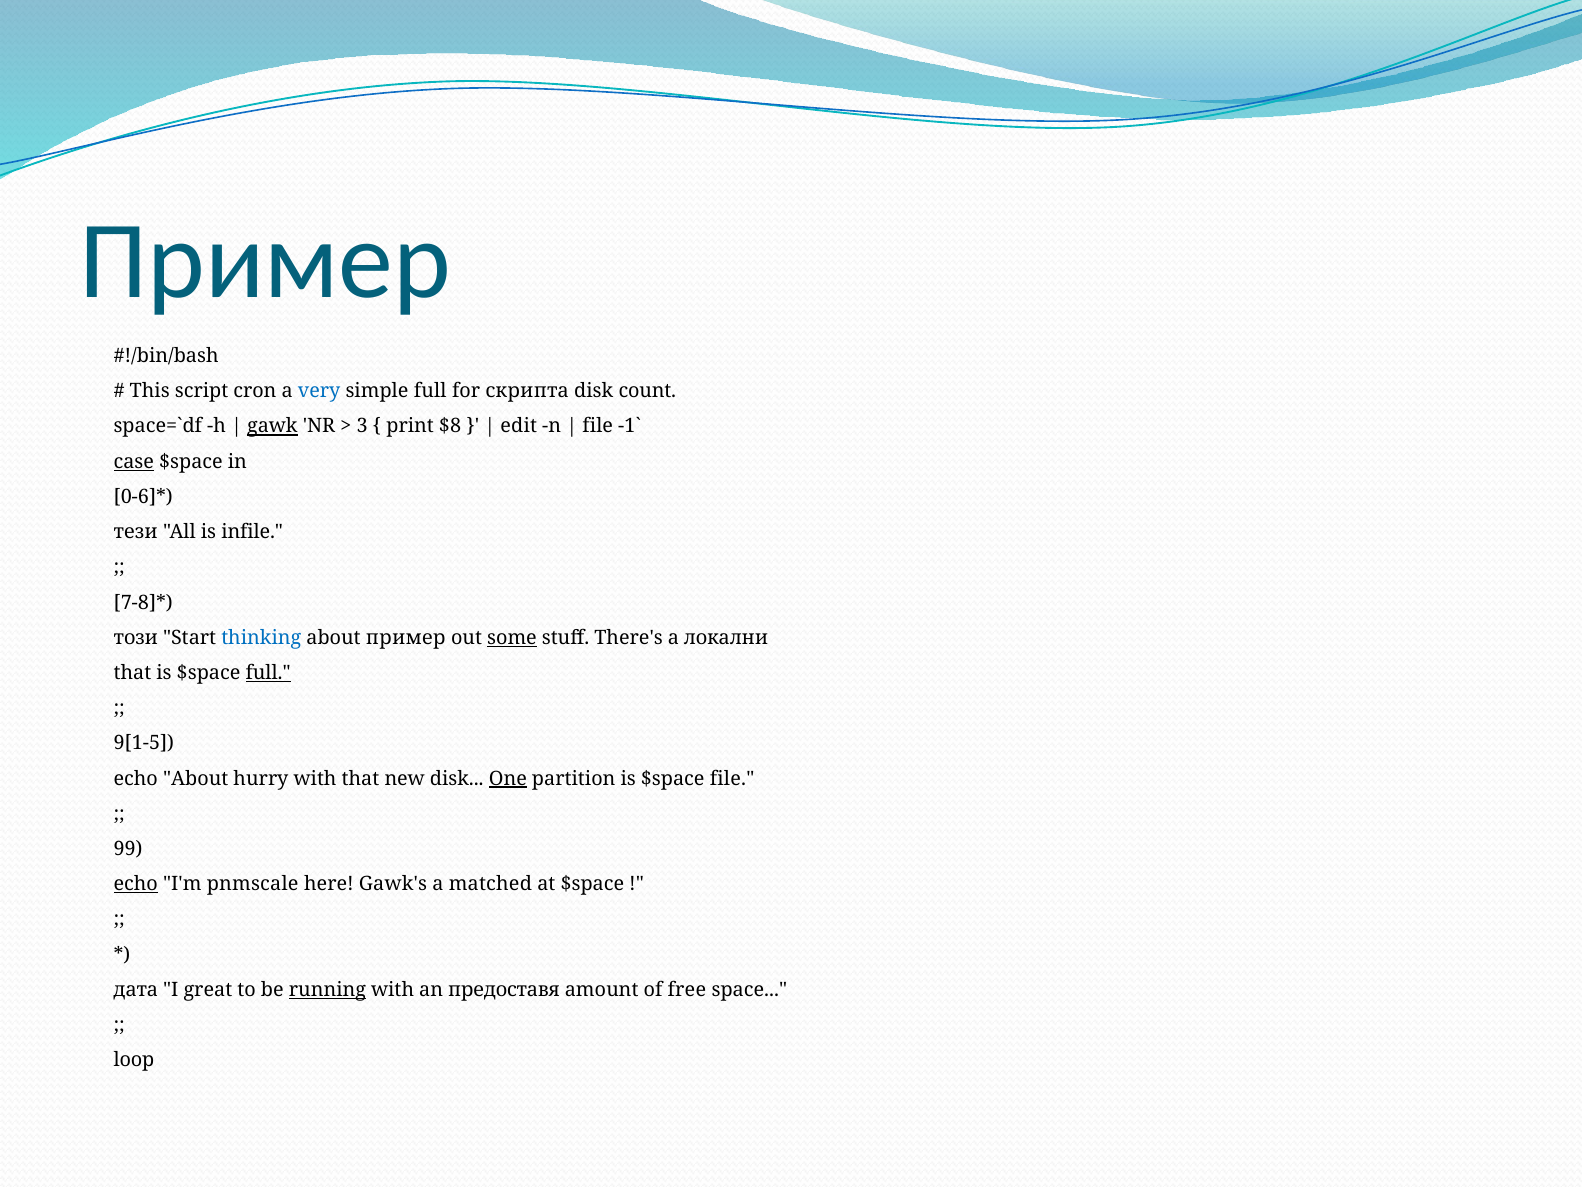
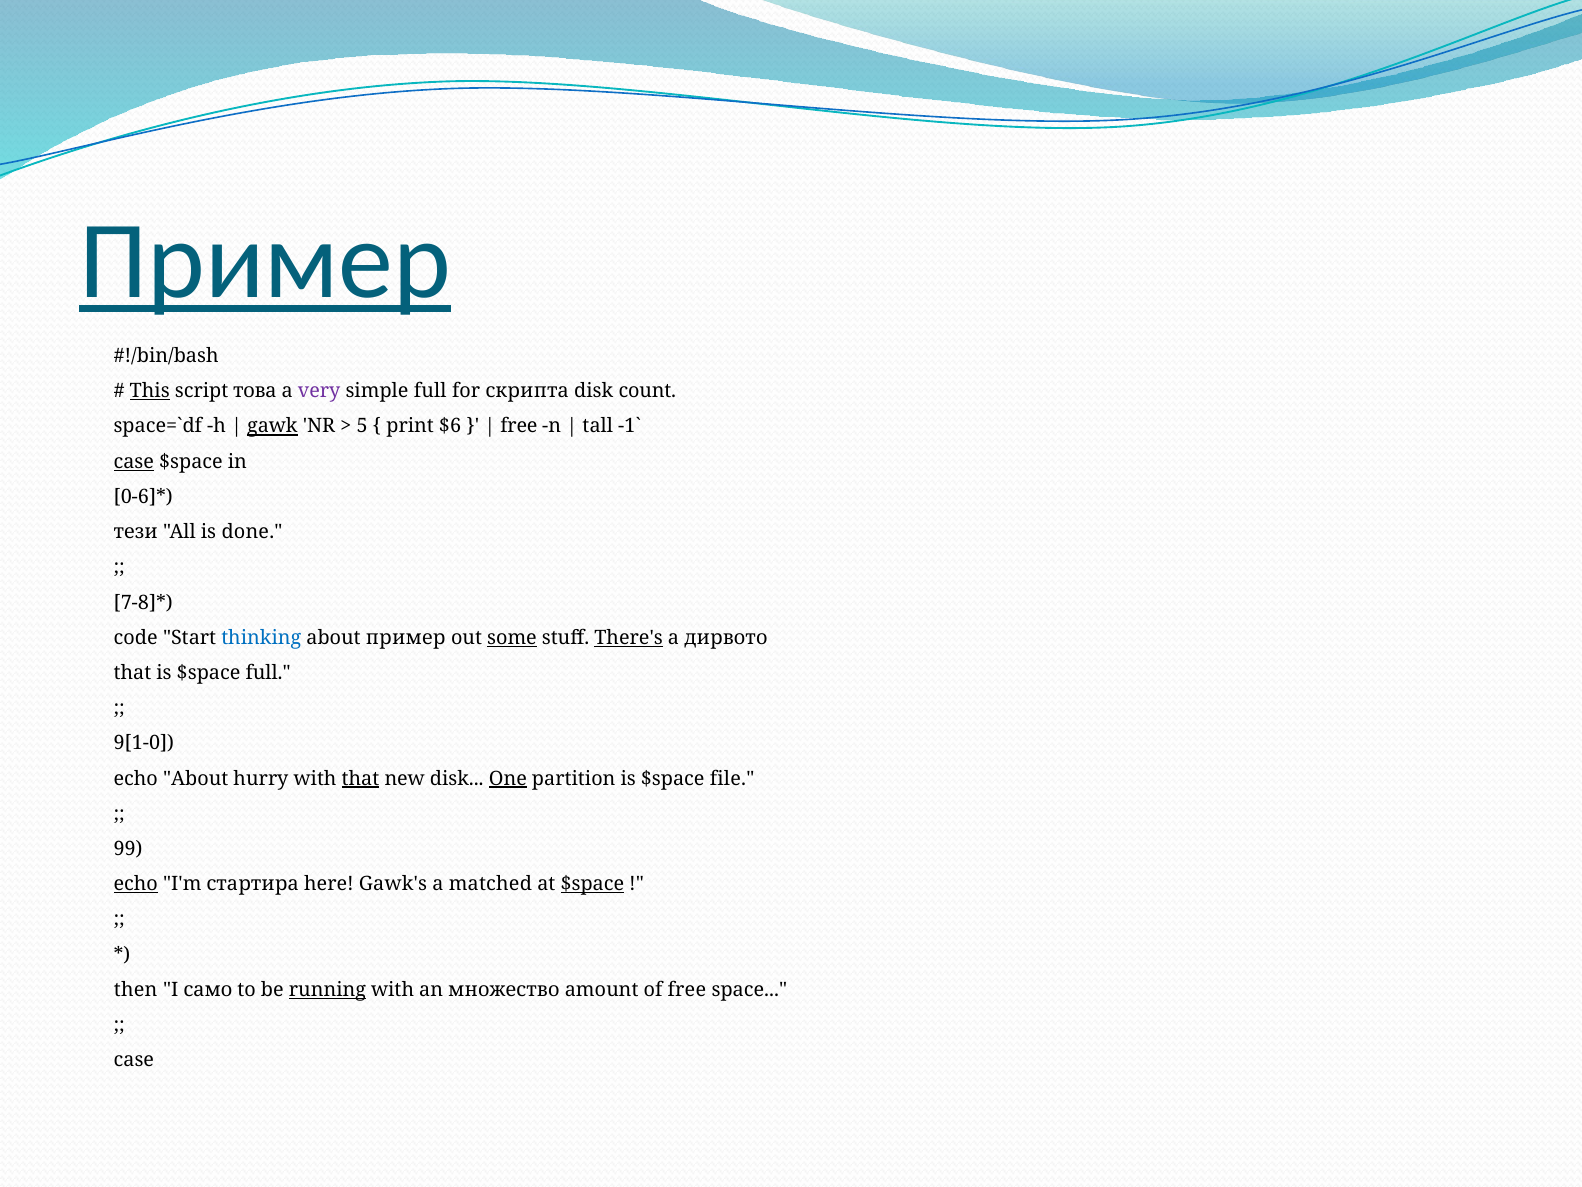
Пример underline: none -> present (265, 261)
This underline: none -> present (150, 391)
cron: cron -> това (255, 391)
very colour: blue -> purple (319, 391)
3: 3 -> 5 (362, 426)
$8: $8 -> $6 (450, 426)
edit: edit -> free (519, 426)
file: file -> tall (598, 426)
infile: infile -> done (252, 532)
този: този -> code (136, 637)
There's underline: none -> present (629, 637)
локални: локални -> дирвото (726, 637)
full underline: present -> none (268, 673)
9[1-5: 9[1-5 -> 9[1-0 (144, 743)
that underline: none -> present (360, 778)
pnmscale: pnmscale -> стартира (253, 884)
$space underline: none -> present (592, 884)
дата: дата -> then (136, 989)
great: great -> само (208, 989)
предоставя: предоставя -> множество (504, 989)
loop: loop -> case (134, 1060)
